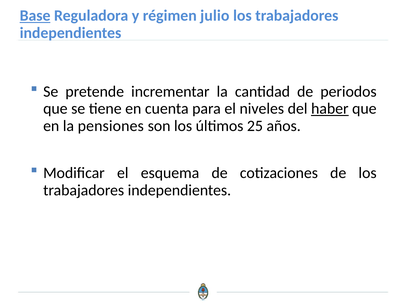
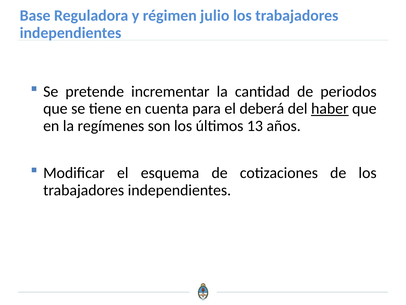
Base underline: present -> none (35, 16)
niveles: niveles -> deberá (262, 109)
pensiones: pensiones -> regímenes (111, 126)
25: 25 -> 13 (255, 126)
